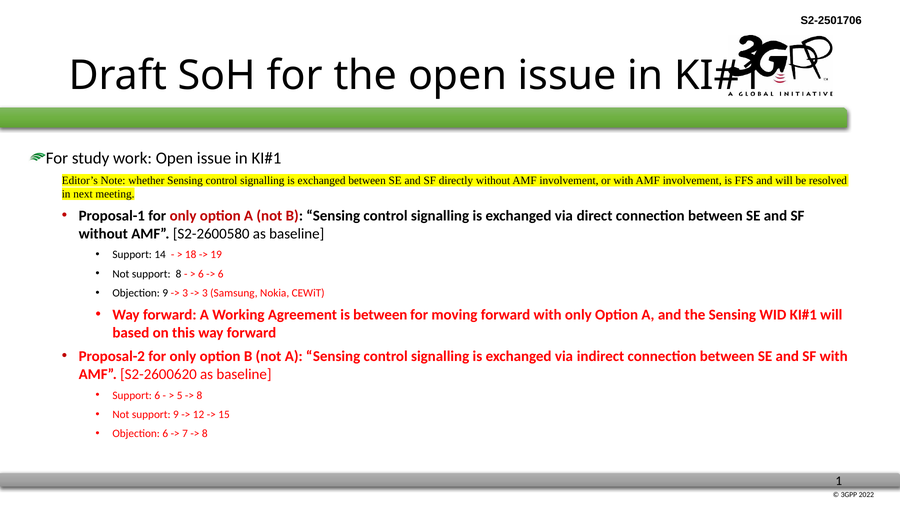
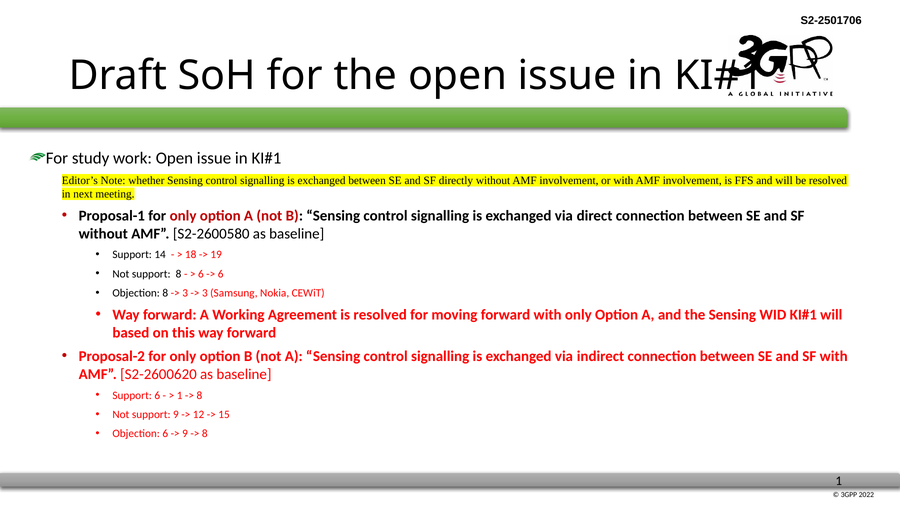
Objection 9: 9 -> 8 (165, 293)
is between: between -> resolved (380, 315)
5: 5 -> 1 (180, 395)
7: 7 -> 9 (185, 434)
